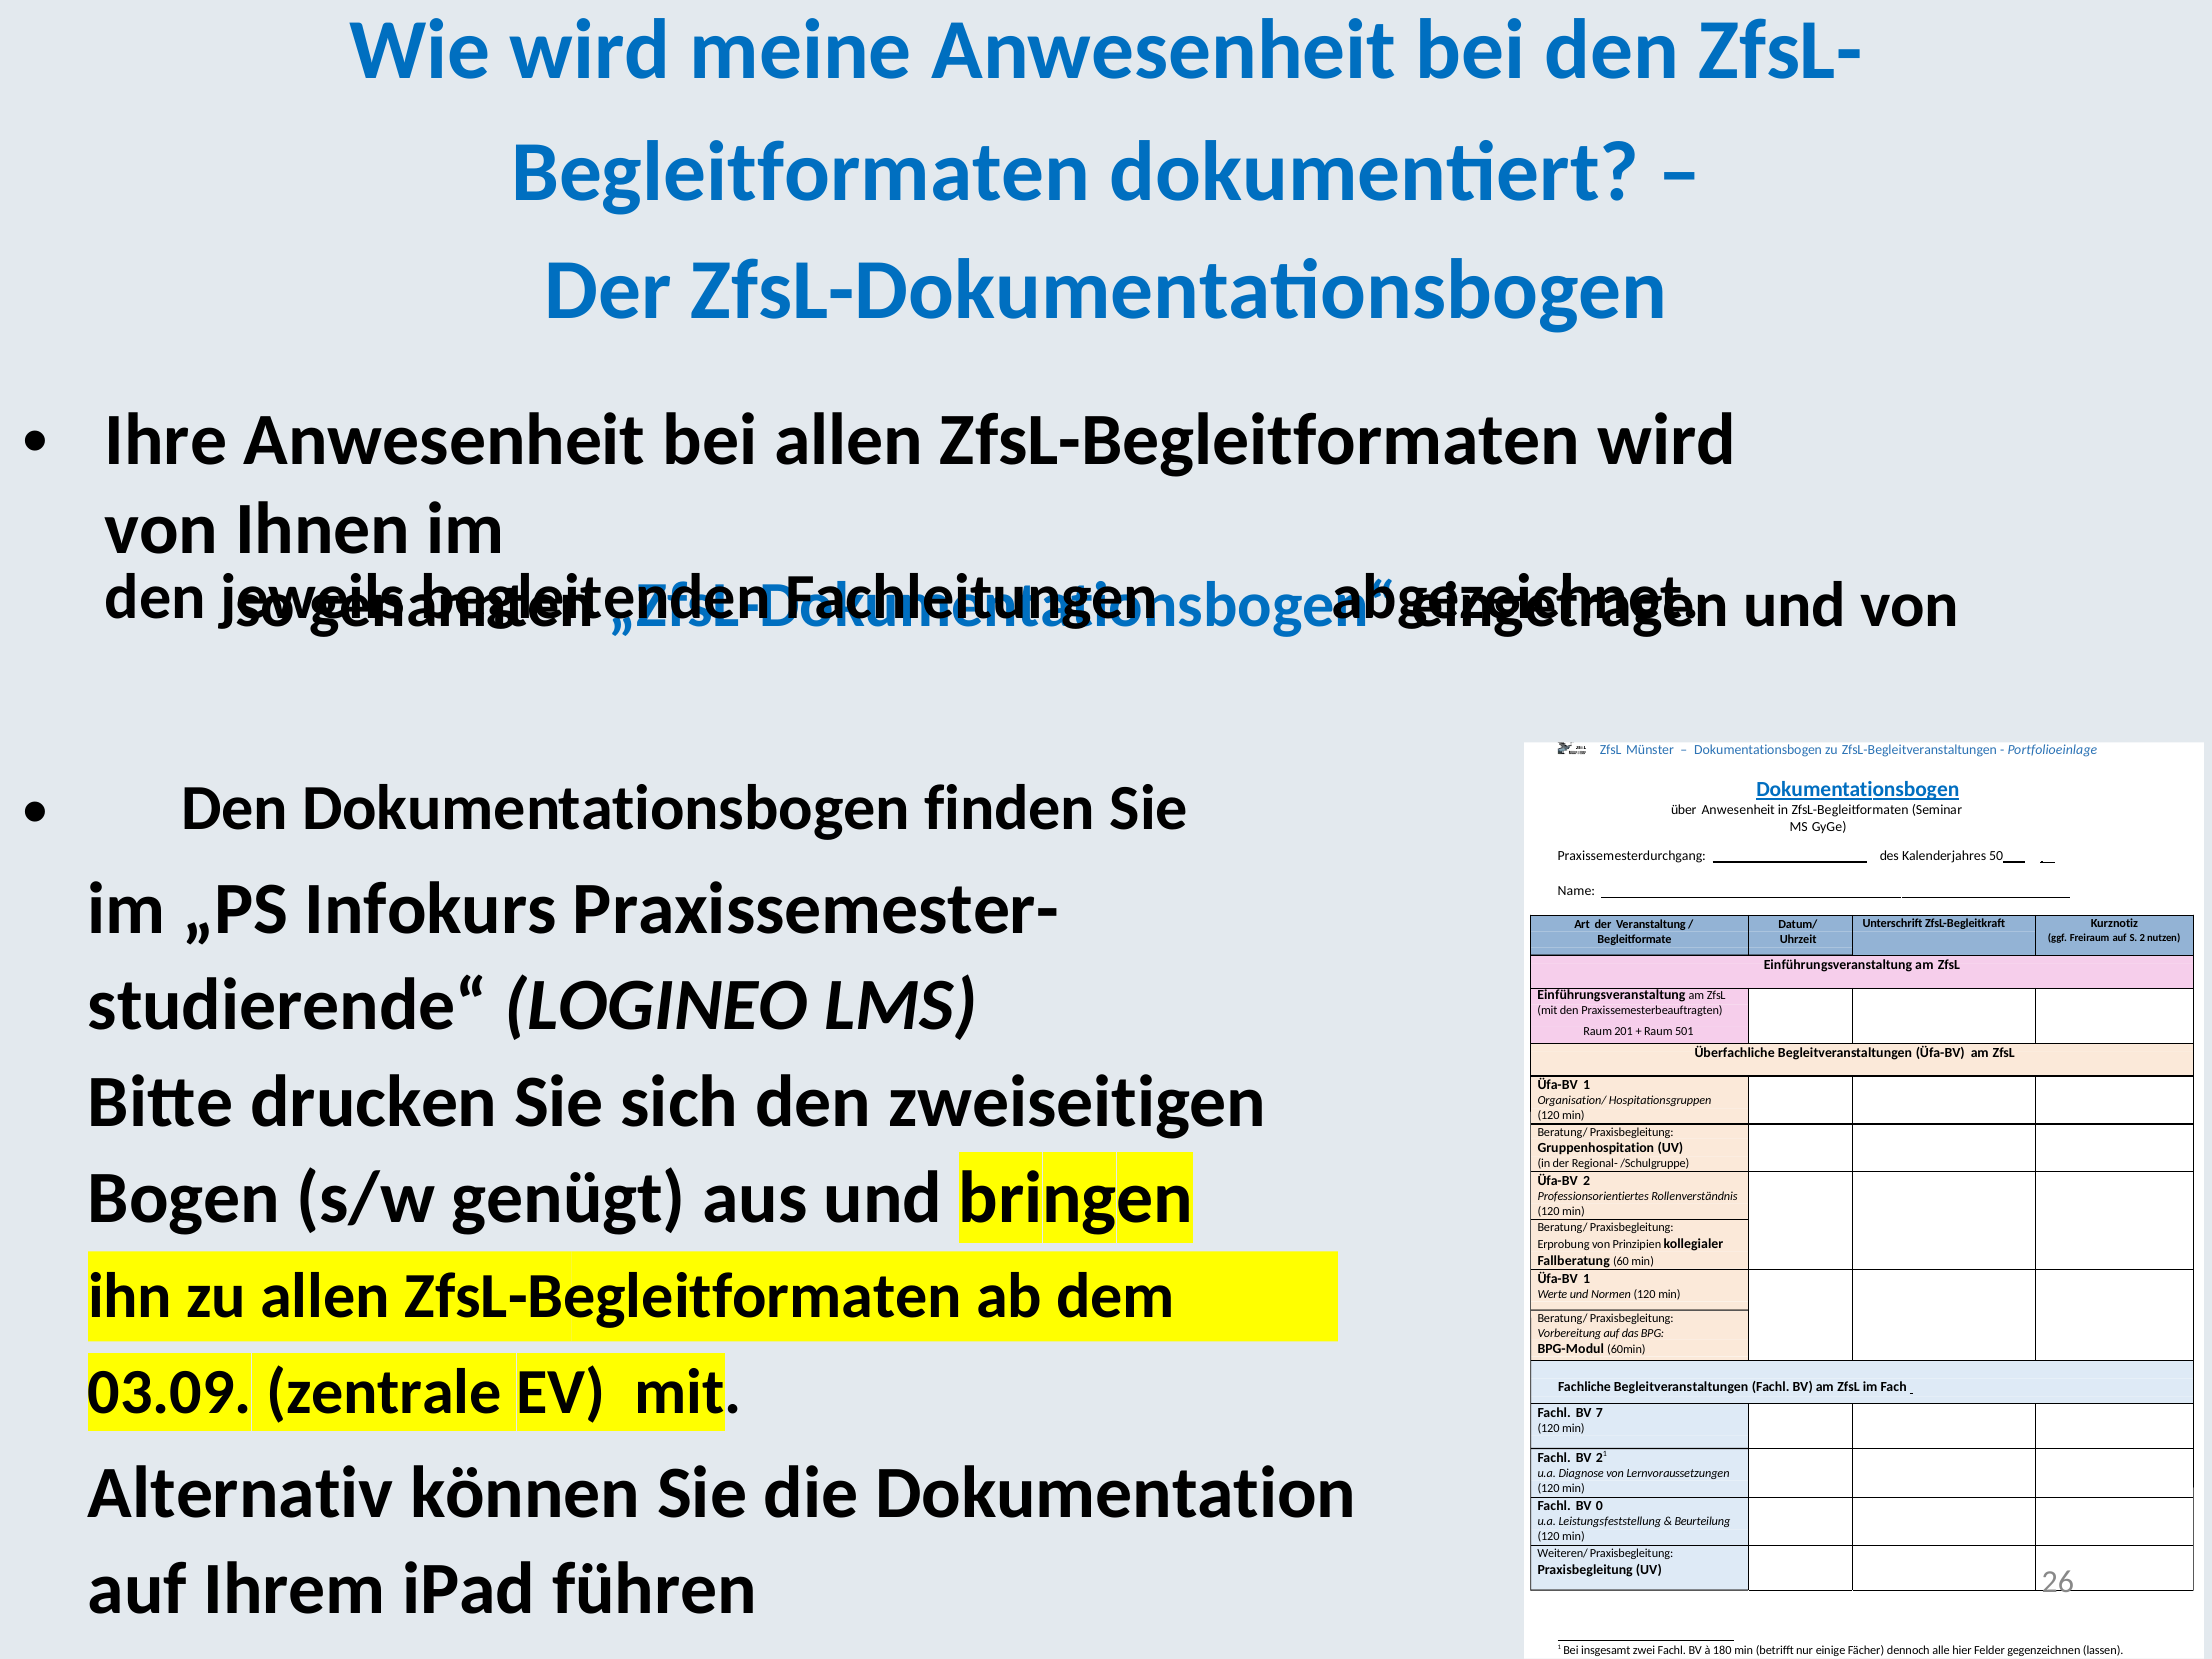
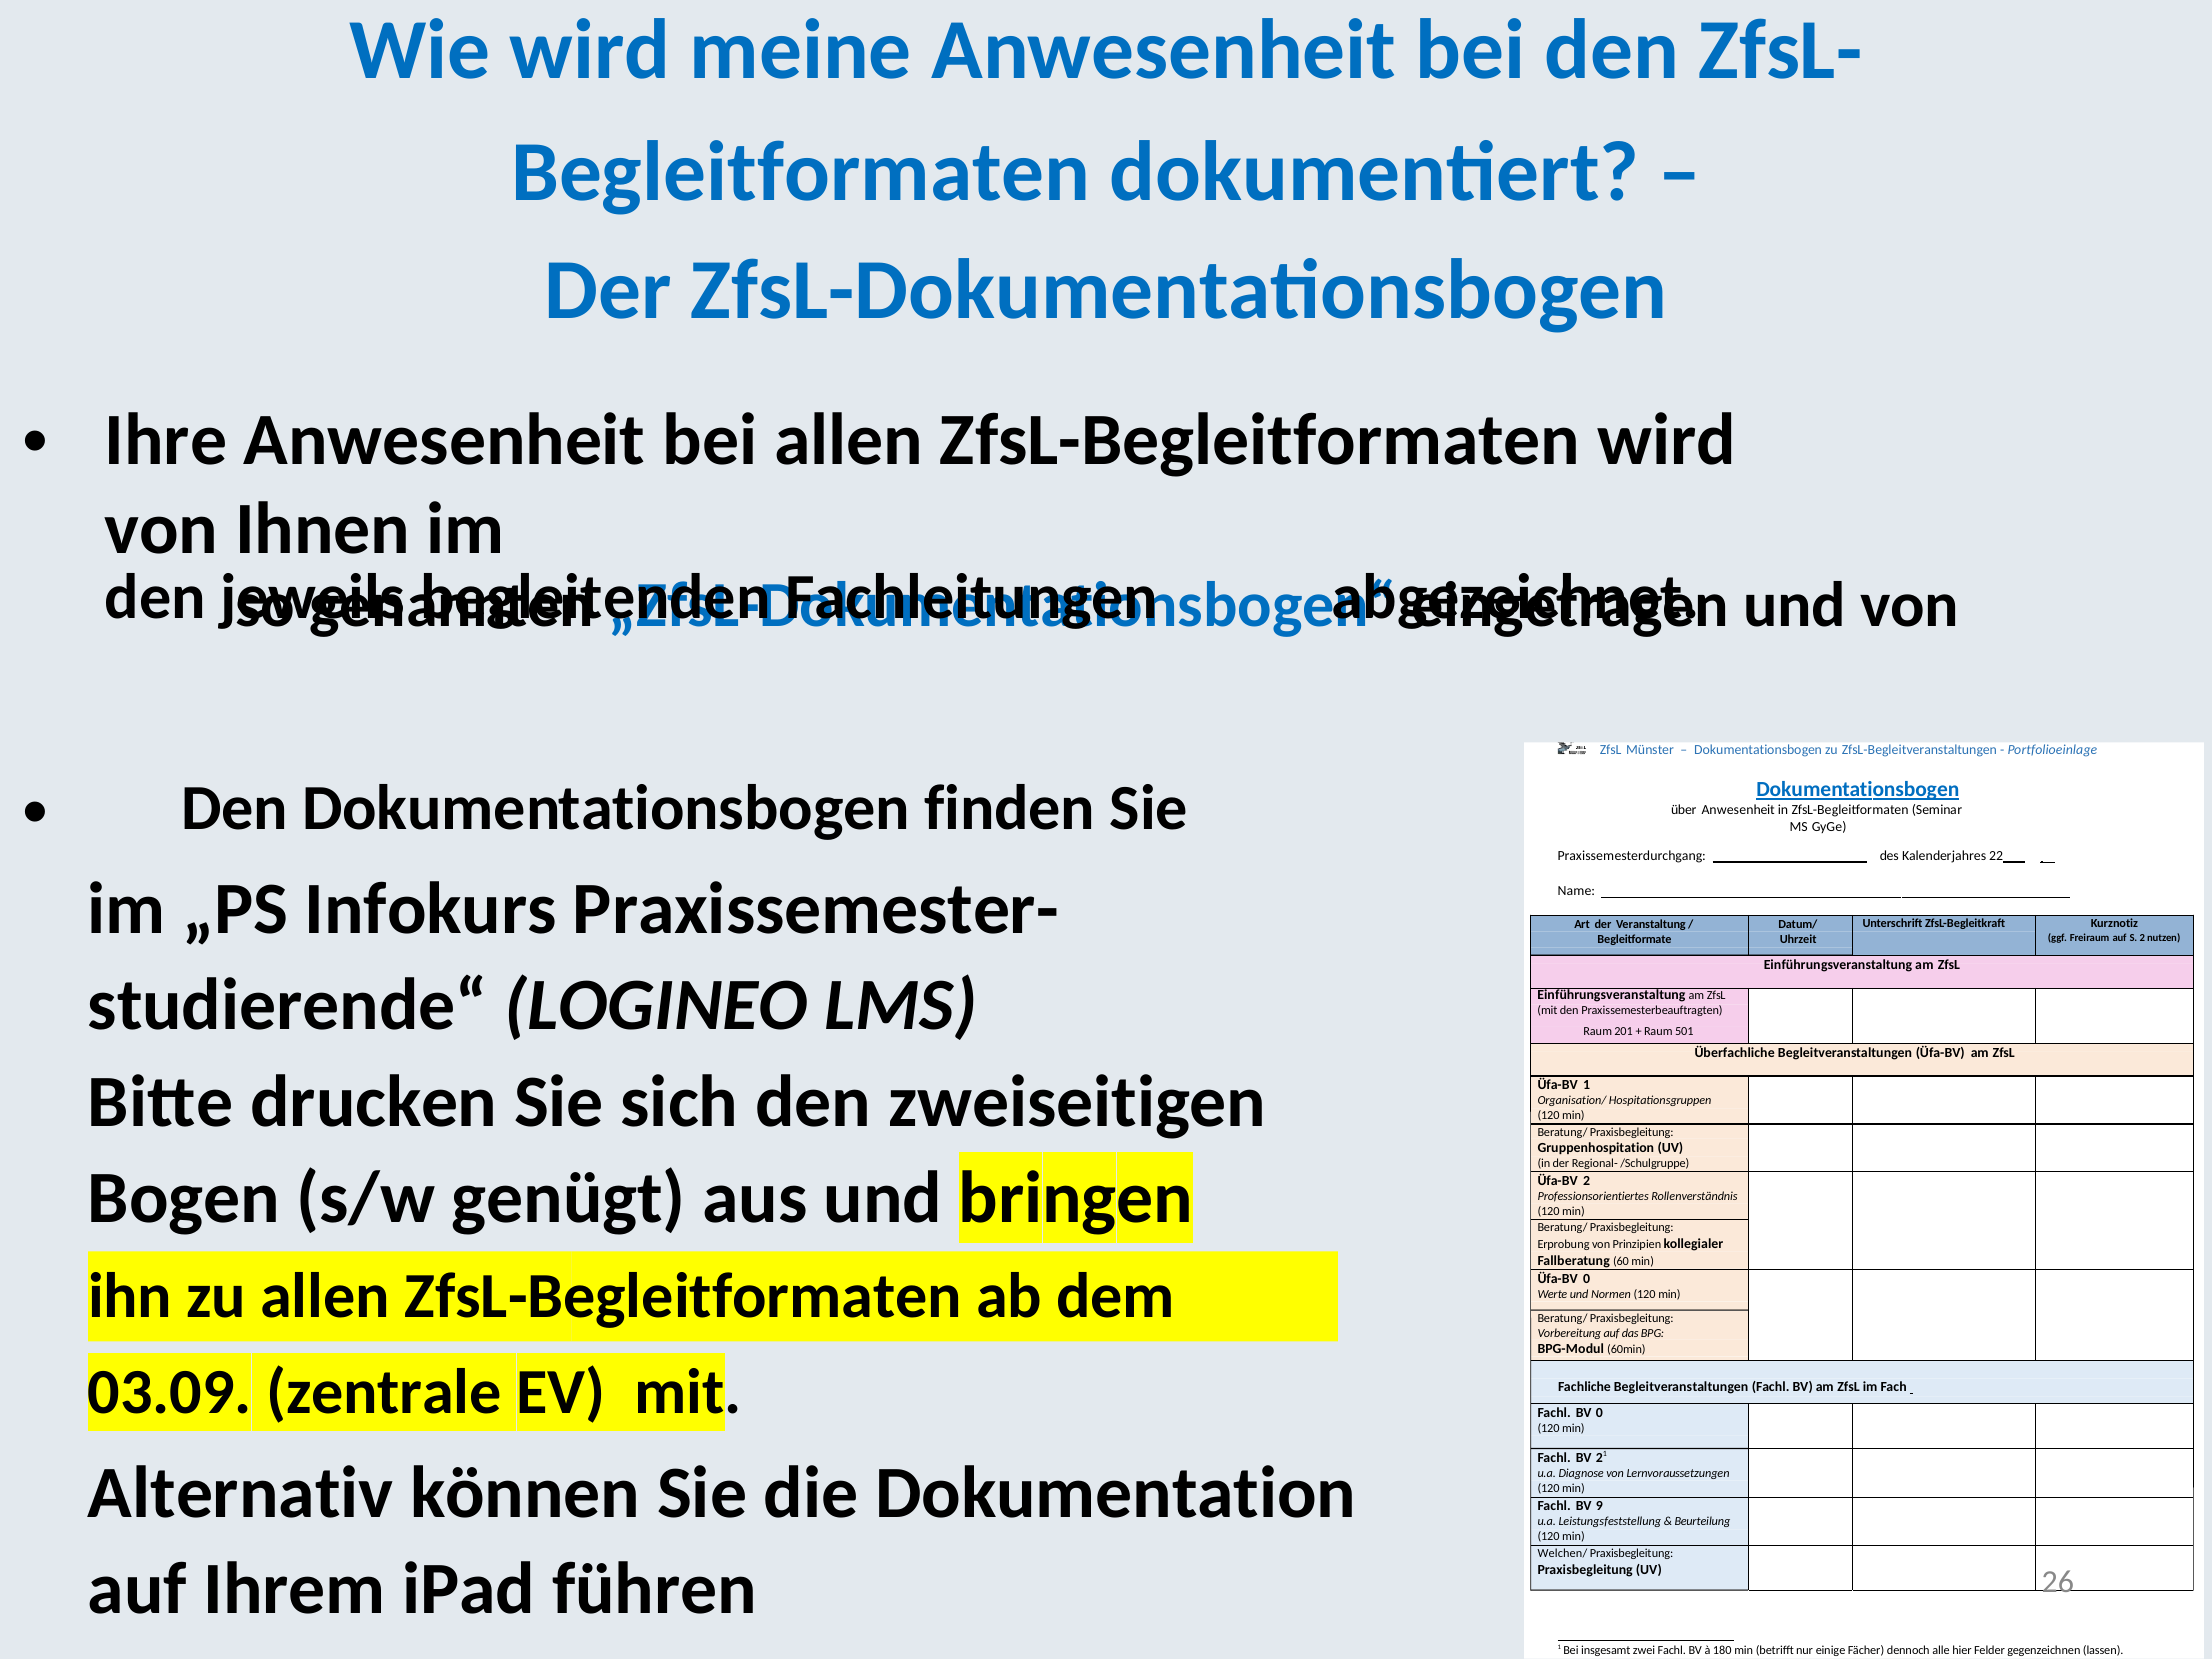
50: 50 -> 22 (1996, 856)
1: 1 -> 0 (1587, 1279)
BV 7: 7 -> 0 (1599, 1413)
0: 0 -> 9 (1599, 1506)
Weiteren/: Weiteren/ -> Welchen/ (1562, 1553)
